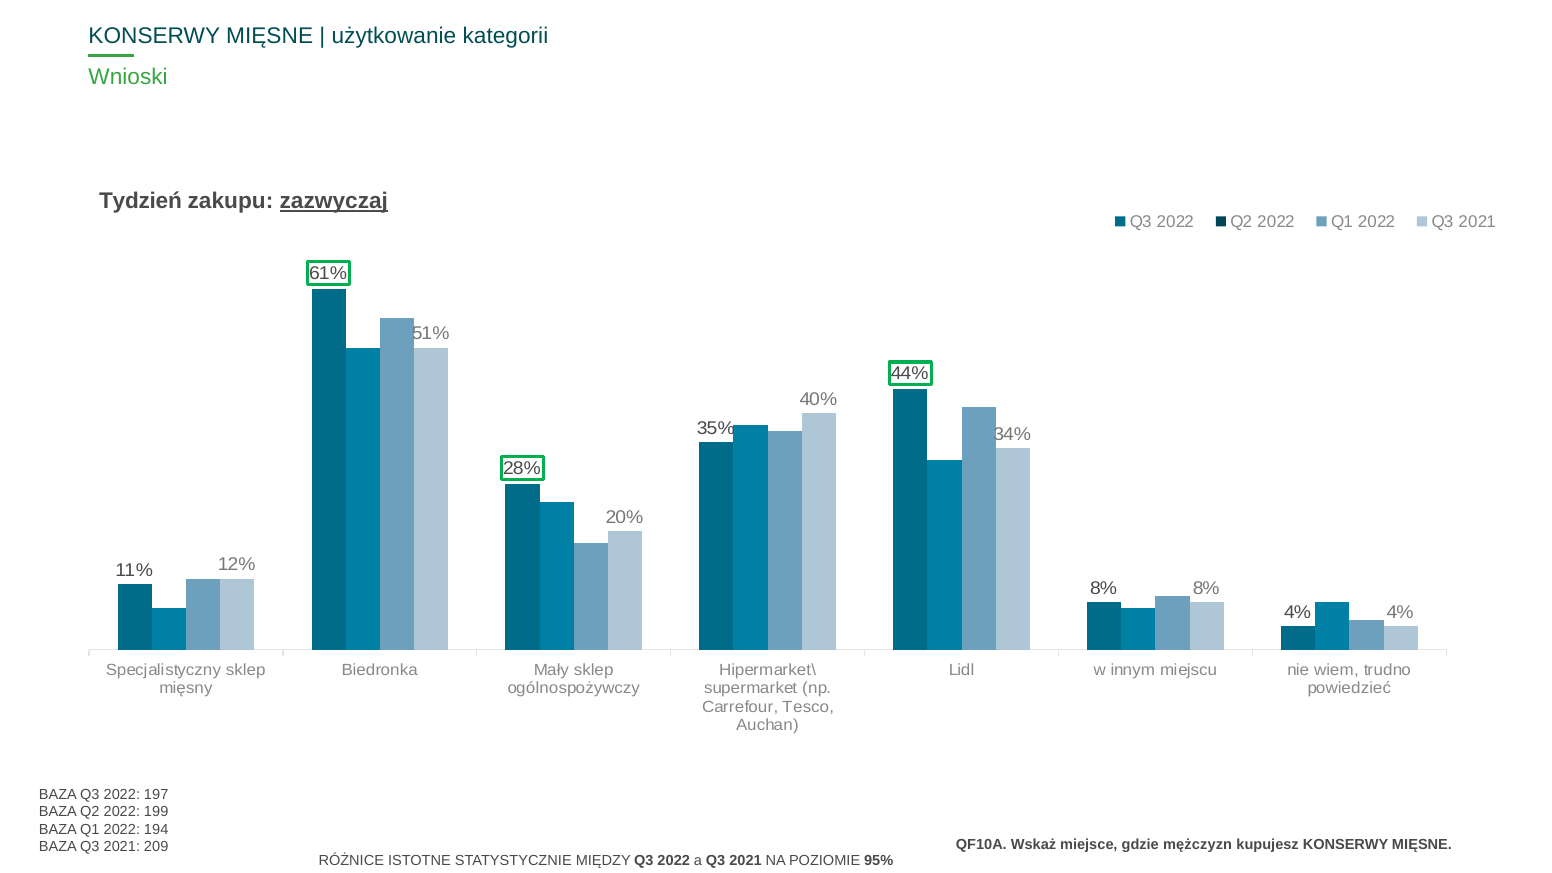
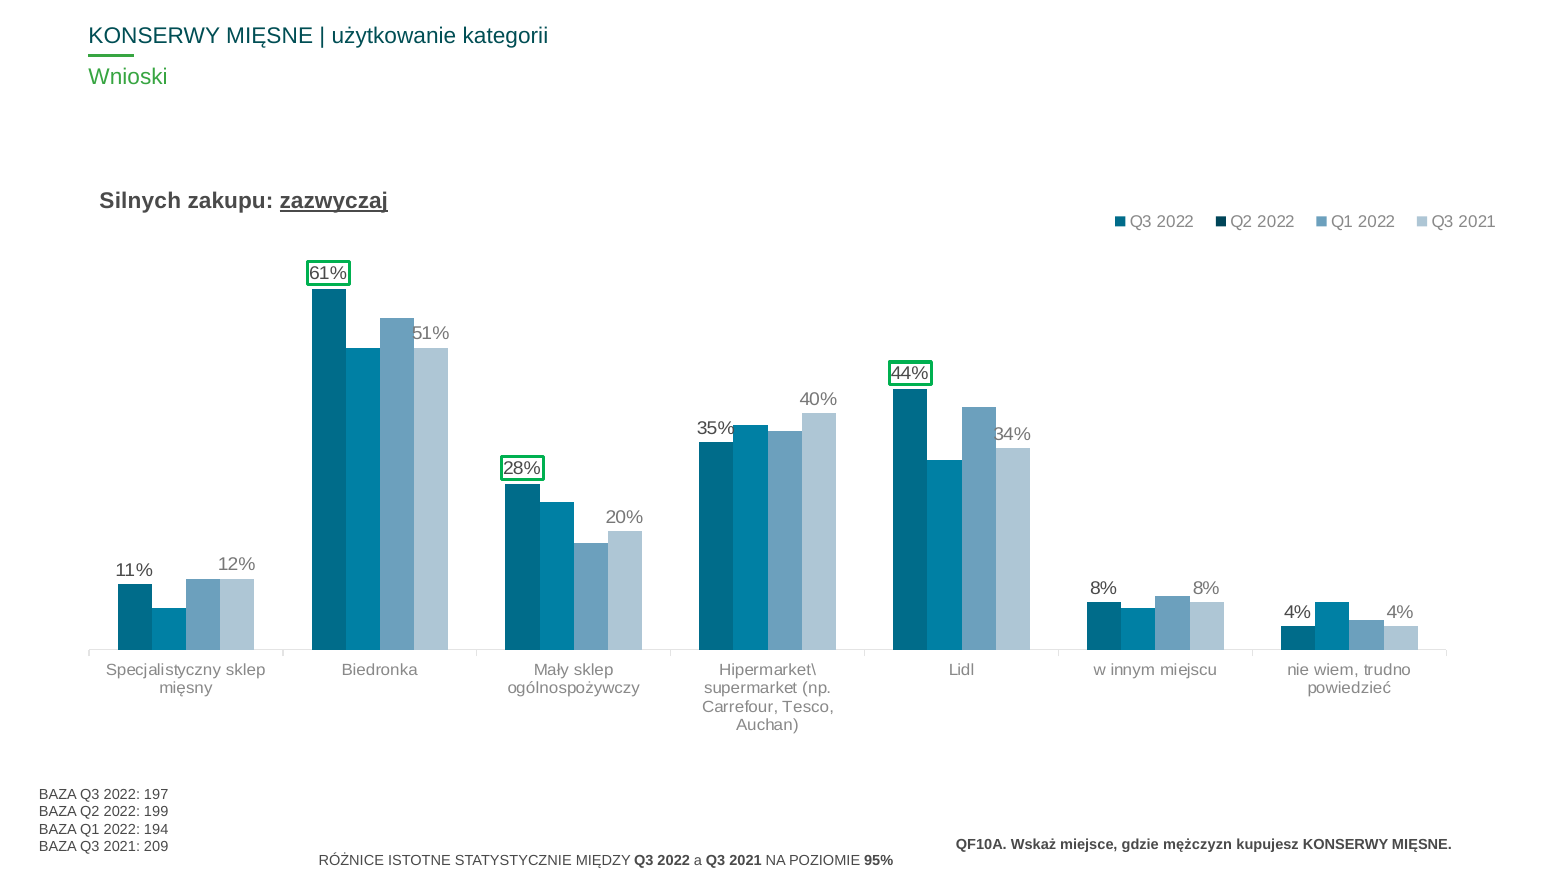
Tydzień: Tydzień -> Silnych (140, 201)
